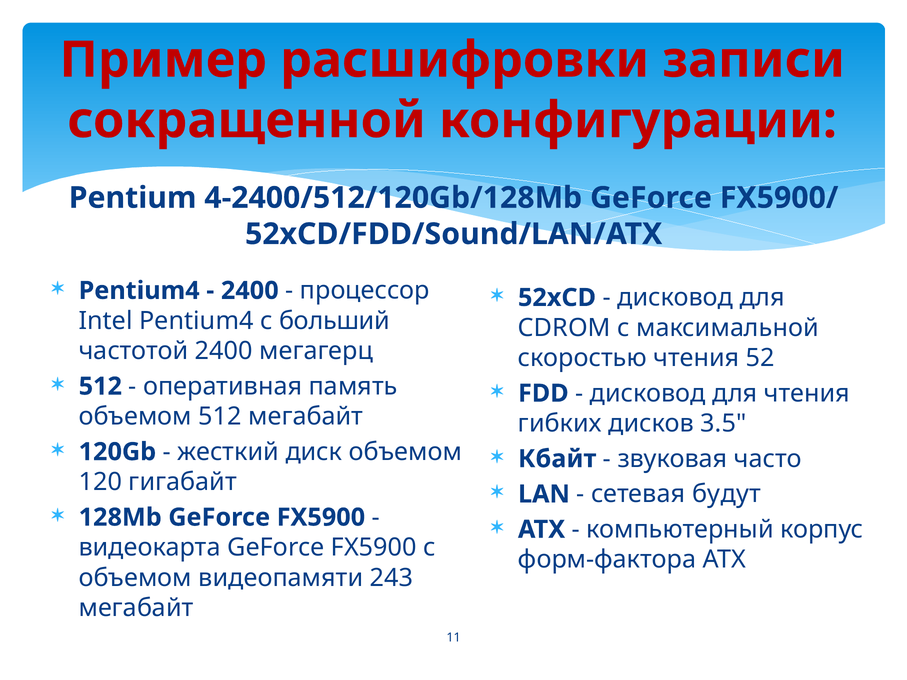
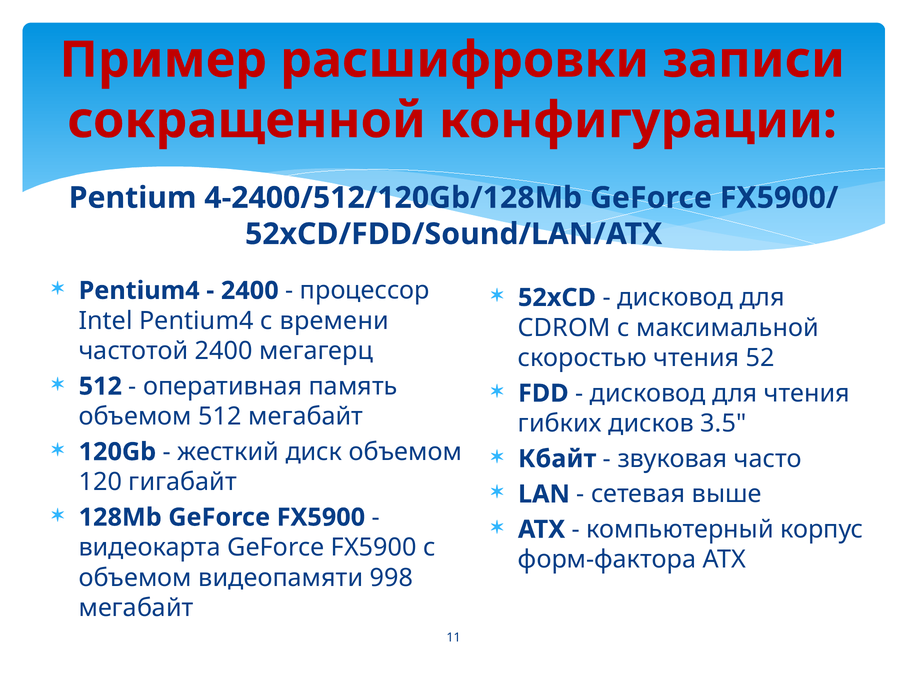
больший: больший -> времени (334, 321)
будут: будут -> выше (727, 494)
243: 243 -> 998 (391, 578)
